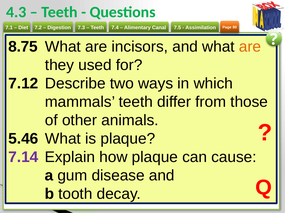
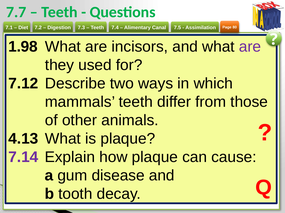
4.3: 4.3 -> 7.7 (16, 12)
8.75: 8.75 -> 1.98 (23, 47)
are colour: orange -> purple (250, 47)
5.46: 5.46 -> 4.13 (23, 139)
